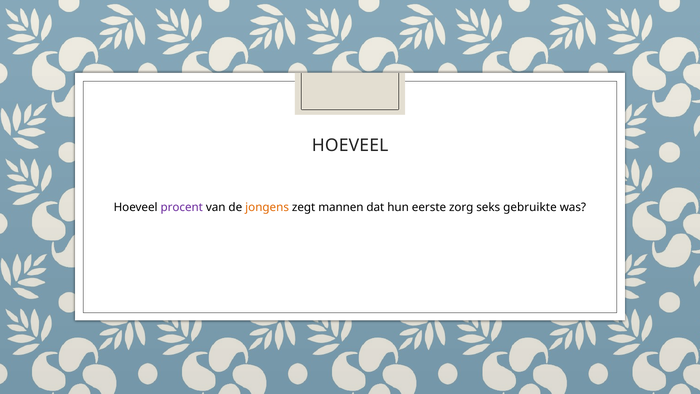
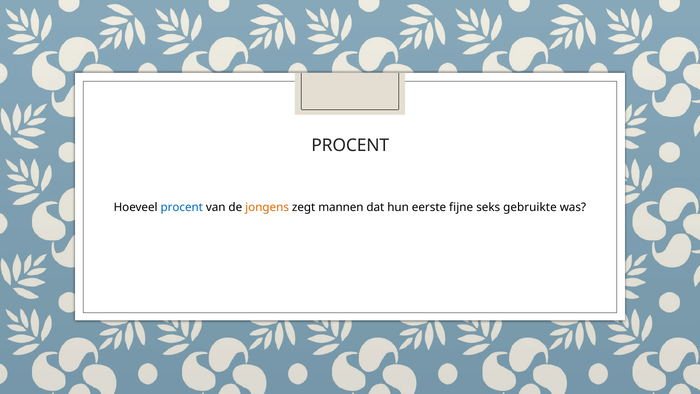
HOEVEEL: HOEVEEL -> PROCENT (350, 145)
procent colour: purple -> blue (182, 207)
zorg: zorg -> fijne (461, 207)
